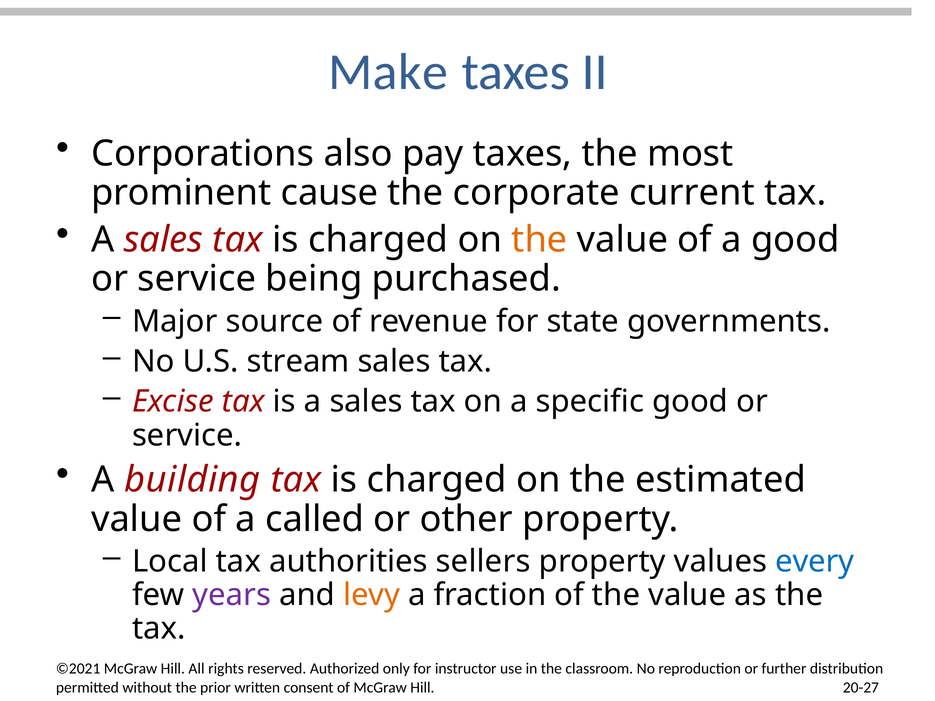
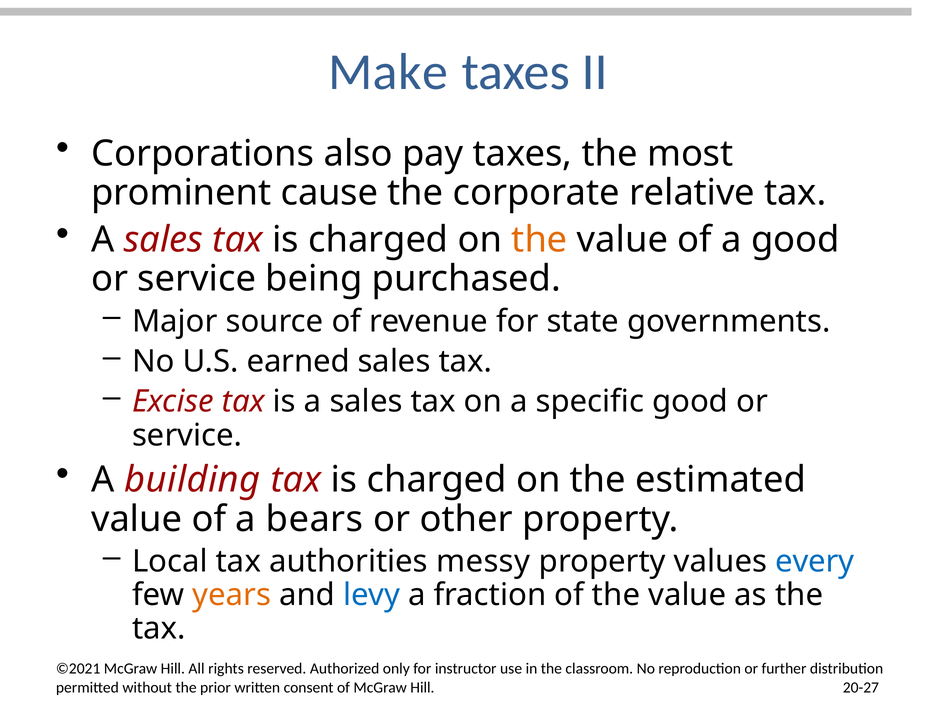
current: current -> relative (692, 193)
stream: stream -> earned (298, 362)
called: called -> bears (315, 519)
sellers: sellers -> messy (483, 562)
years colour: purple -> orange (232, 595)
levy colour: orange -> blue (372, 595)
